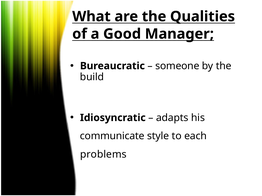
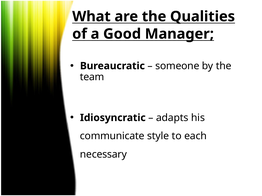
build: build -> team (92, 77)
problems: problems -> necessary (103, 155)
